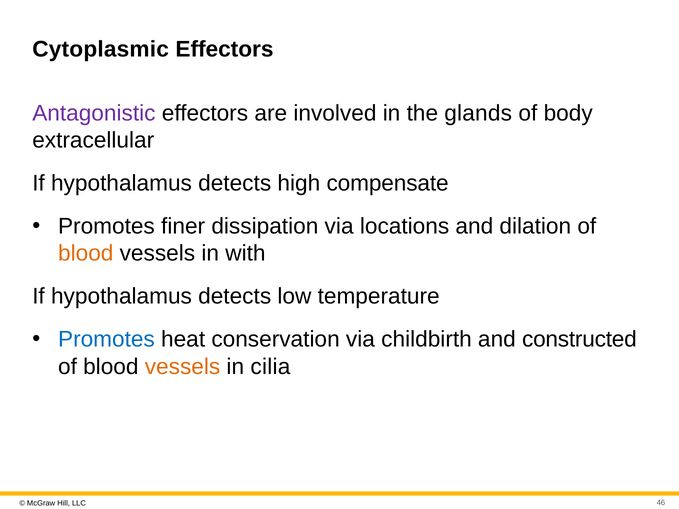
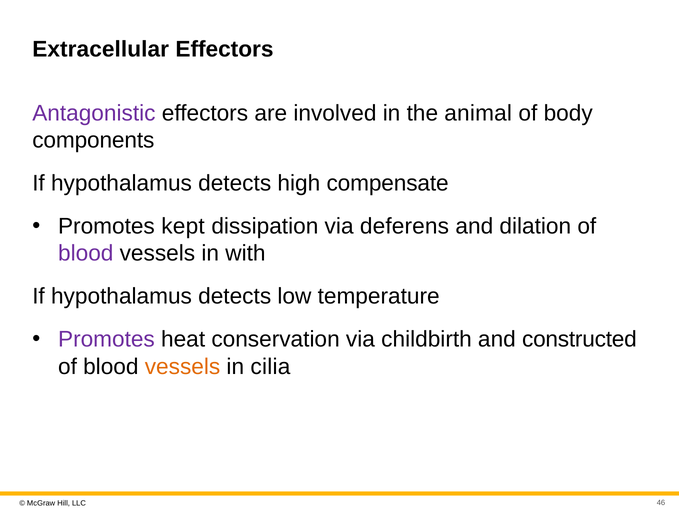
Cytoplasmic: Cytoplasmic -> Extracellular (101, 49)
glands: glands -> animal (478, 113)
extracellular: extracellular -> components (93, 141)
finer: finer -> kept (183, 226)
locations: locations -> deferens (404, 226)
blood colour: orange -> purple (86, 254)
Promotes colour: blue -> purple (106, 340)
